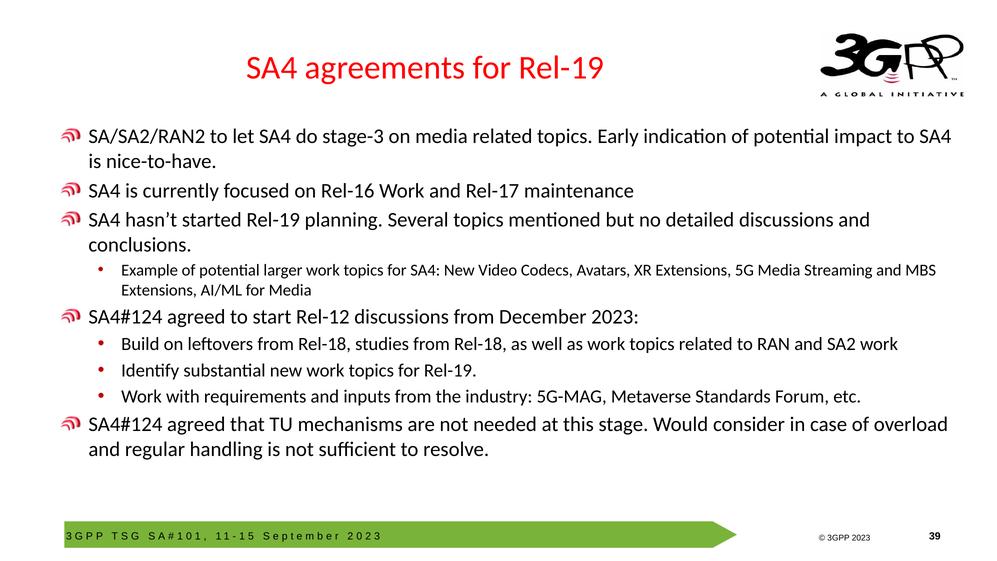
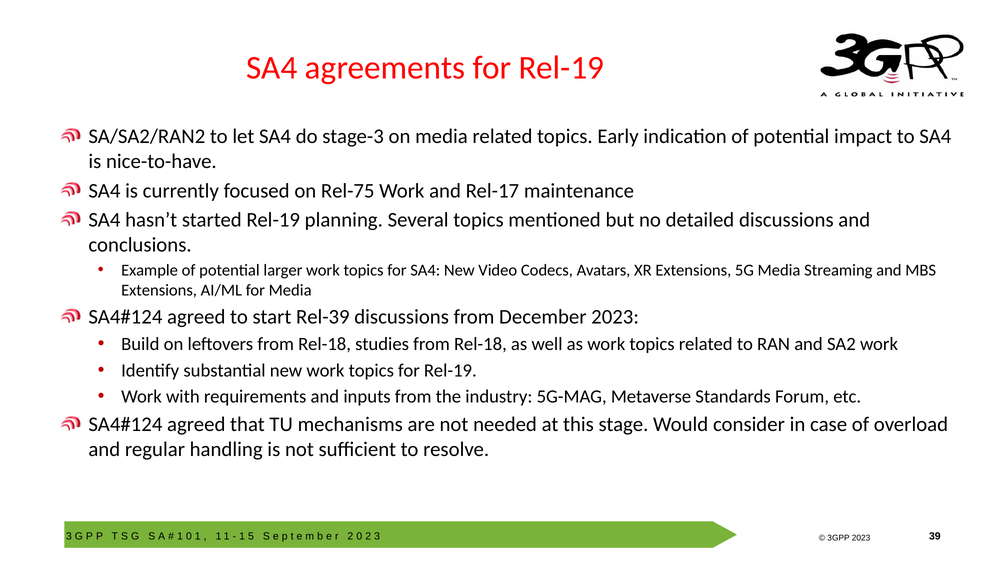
Rel-16: Rel-16 -> Rel-75 (348, 191)
Rel-12: Rel-12 -> Rel-39 (323, 317)
